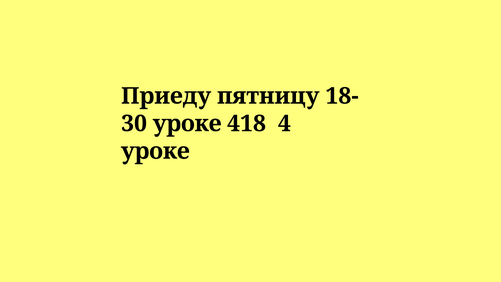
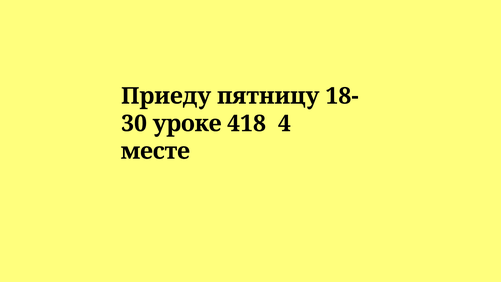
уроке: уроке -> месте (155, 151)
